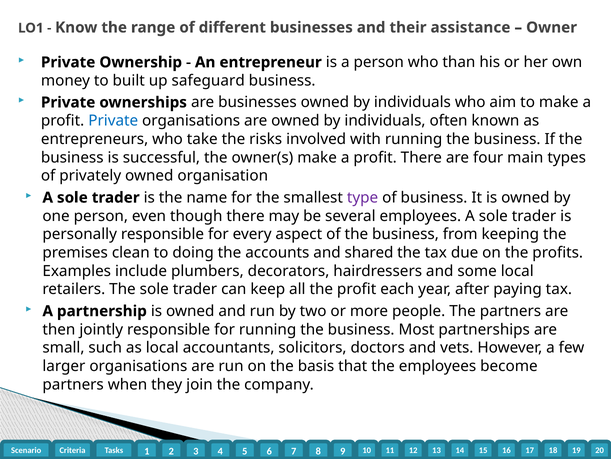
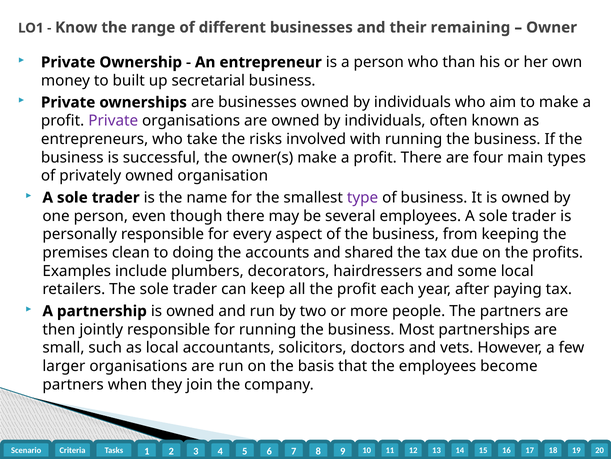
assistance: assistance -> remaining (470, 27)
safeguard: safeguard -> secretarial (208, 81)
Private colour: blue -> purple (113, 121)
